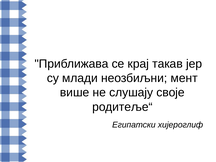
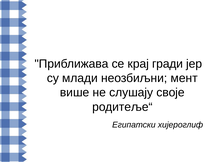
такав: такав -> гради (168, 64)
